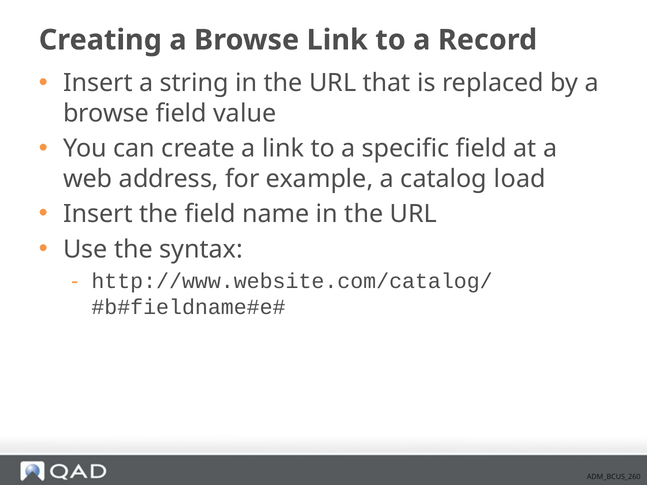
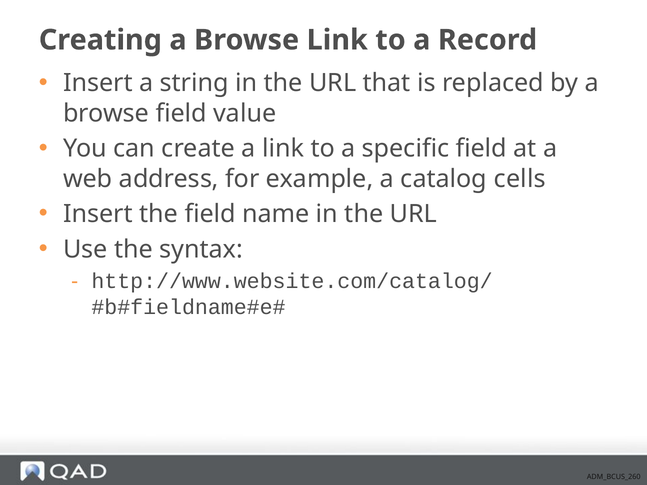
load: load -> cells (520, 179)
